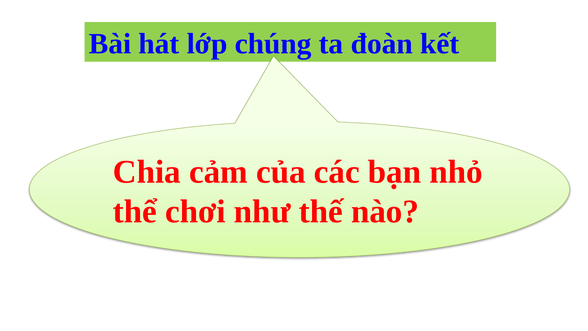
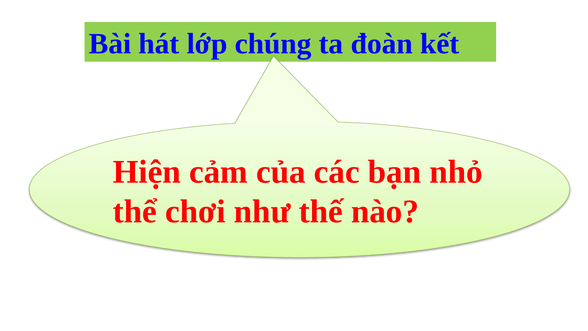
Chia: Chia -> Hiện (147, 172)
